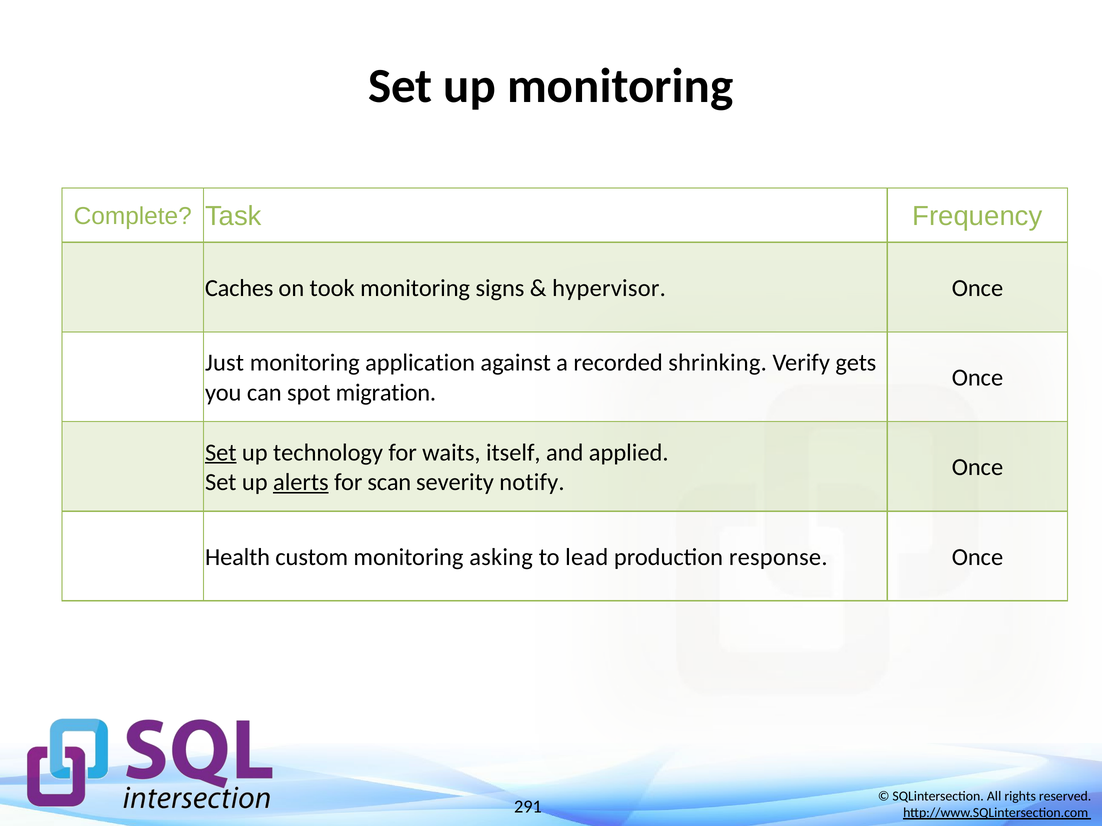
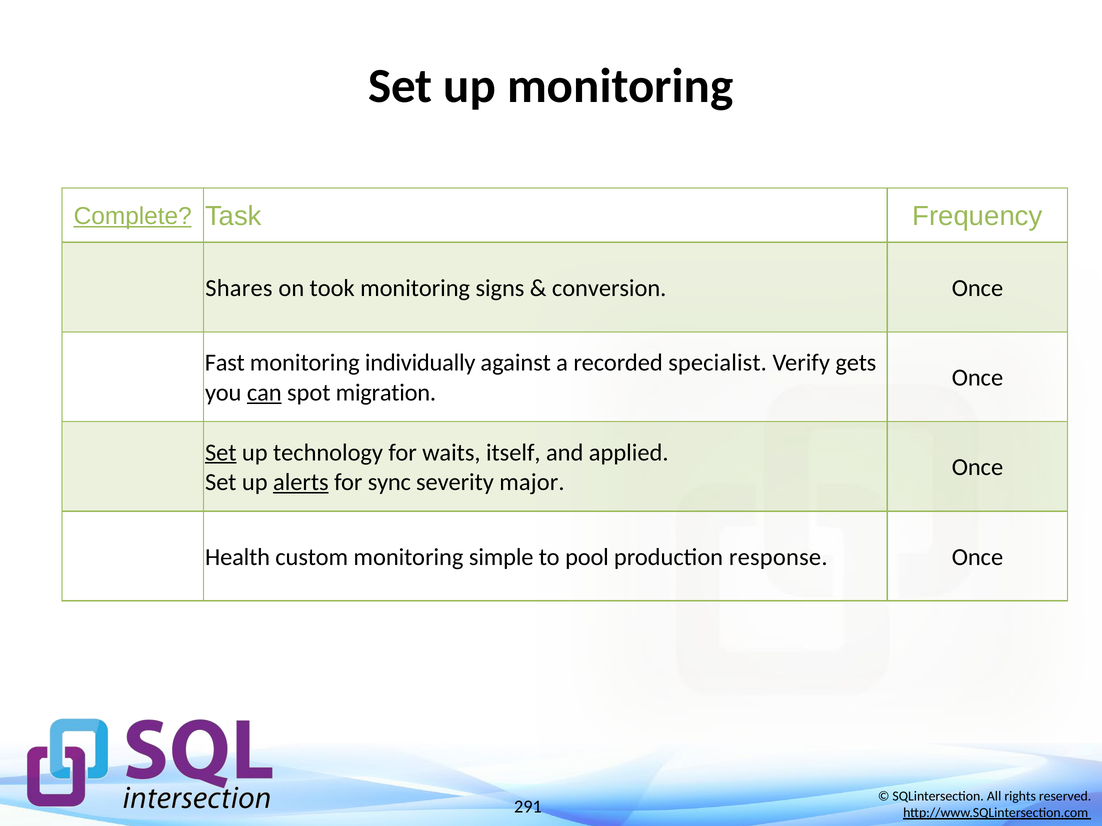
Complete underline: none -> present (133, 216)
Caches: Caches -> Shares (239, 288)
hypervisor: hypervisor -> conversion (609, 288)
Just: Just -> Fast (225, 363)
application: application -> individually (420, 363)
shrinking: shrinking -> specialist (718, 363)
can underline: none -> present (264, 393)
scan: scan -> sync (389, 483)
notify: notify -> major (532, 483)
asking: asking -> simple (501, 557)
lead: lead -> pool (587, 557)
